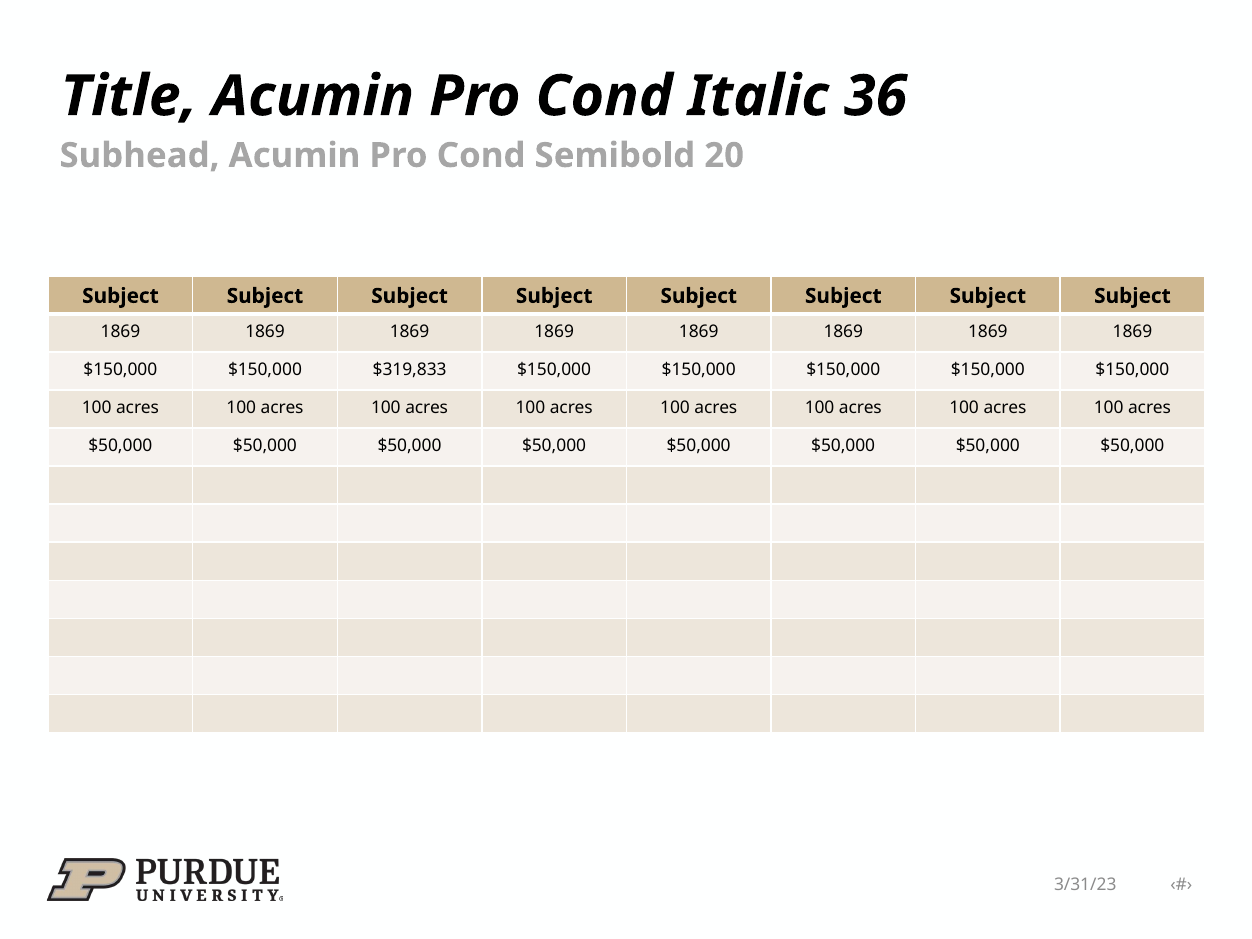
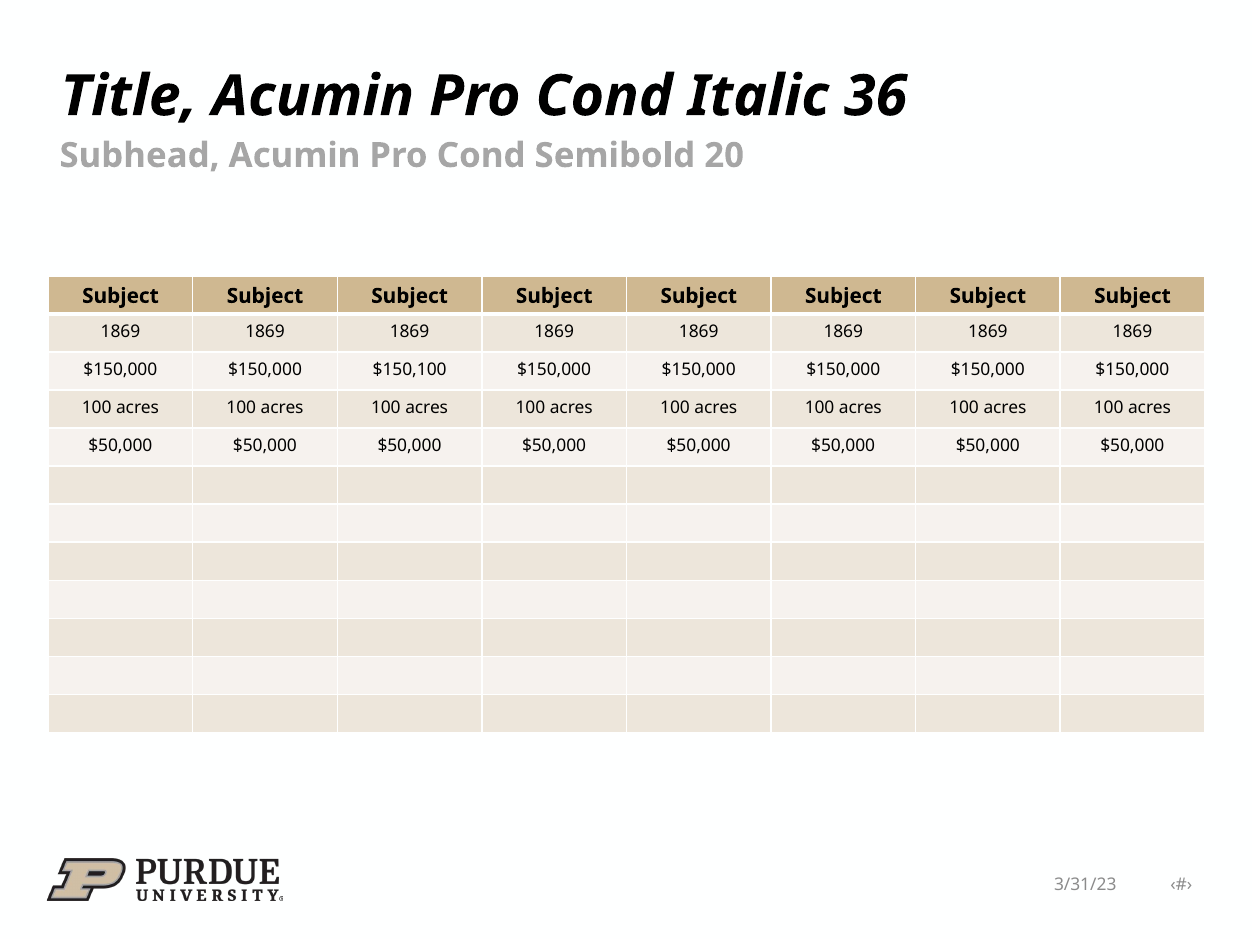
$319,833: $319,833 -> $150,100 (410, 369)
